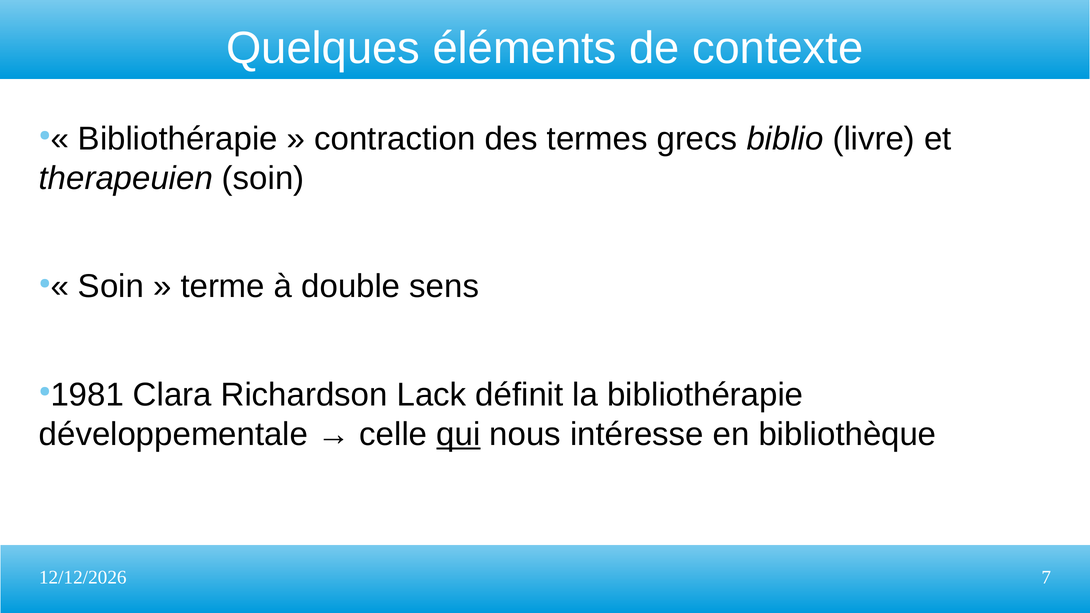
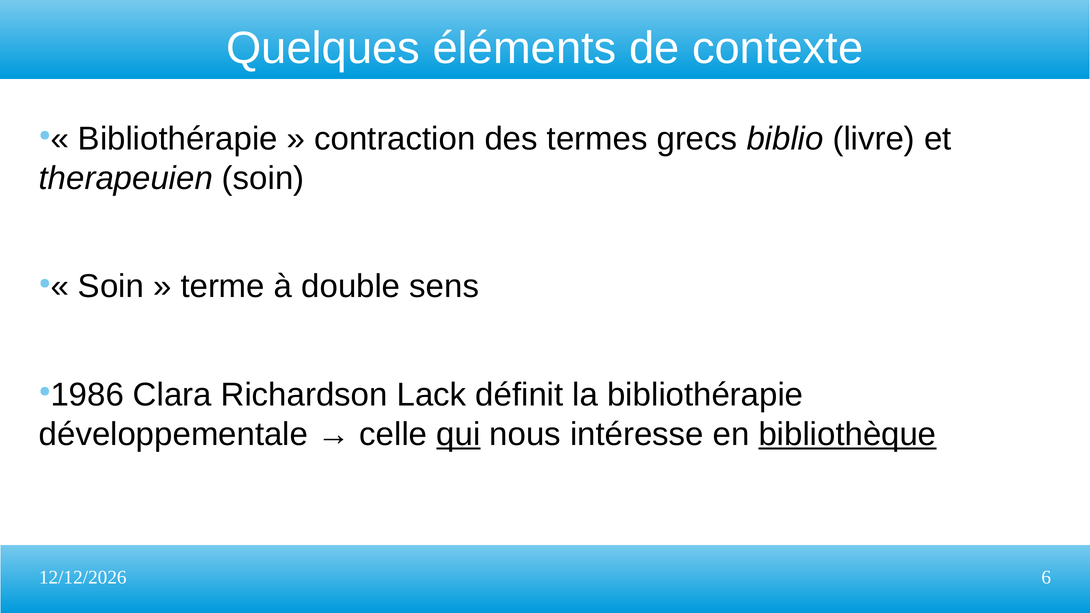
1981: 1981 -> 1986 (87, 395)
bibliothèque underline: none -> present (847, 434)
7: 7 -> 6 (1046, 577)
